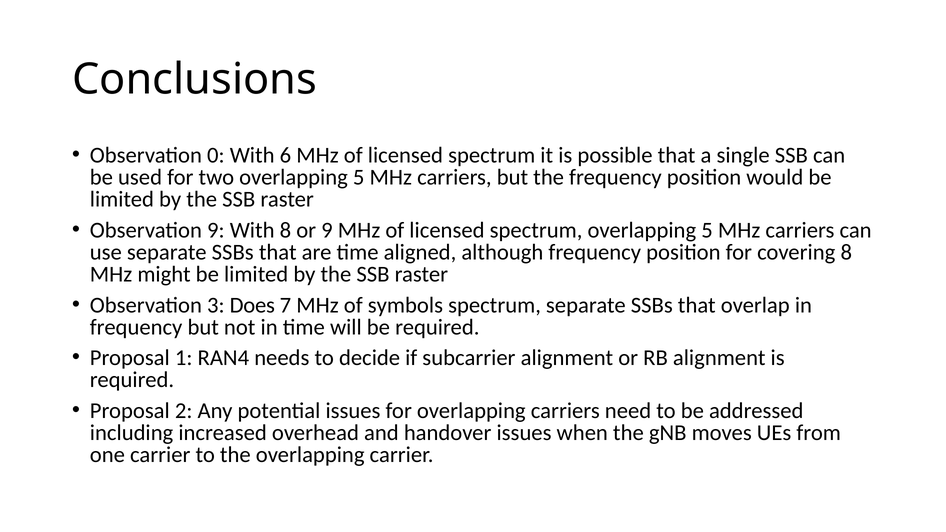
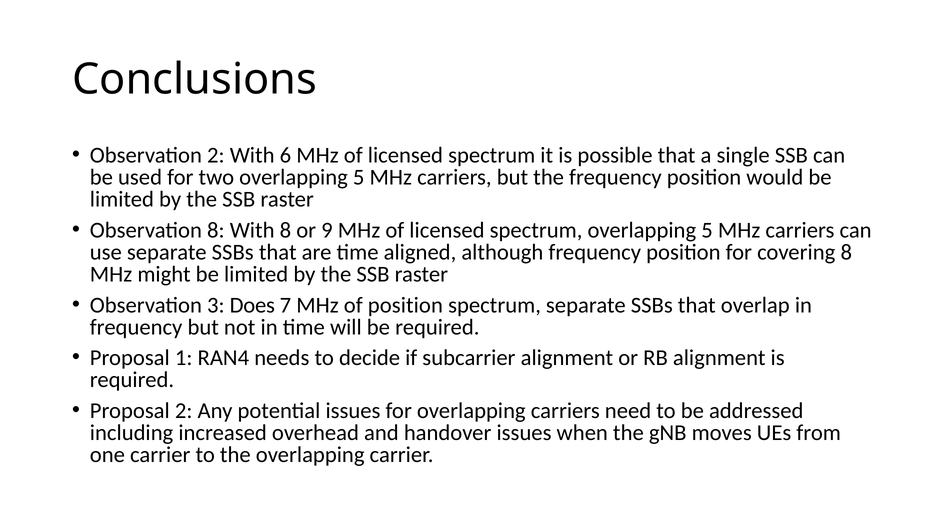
Observation 0: 0 -> 2 (216, 155)
Observation 9: 9 -> 8 (216, 230)
of symbols: symbols -> position (405, 305)
